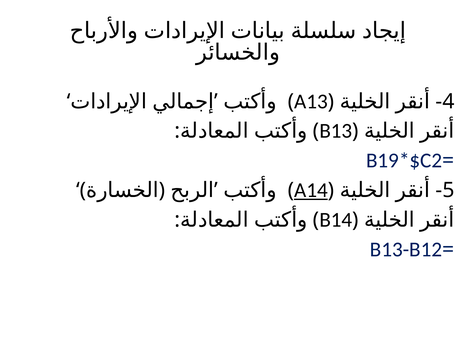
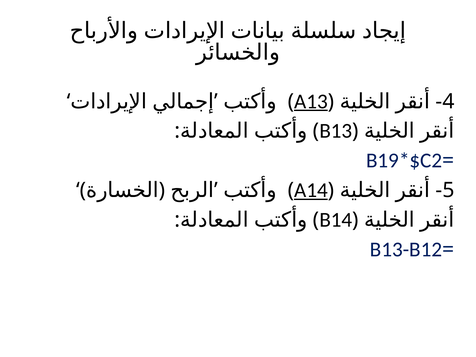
A13 underline: none -> present (311, 101)
